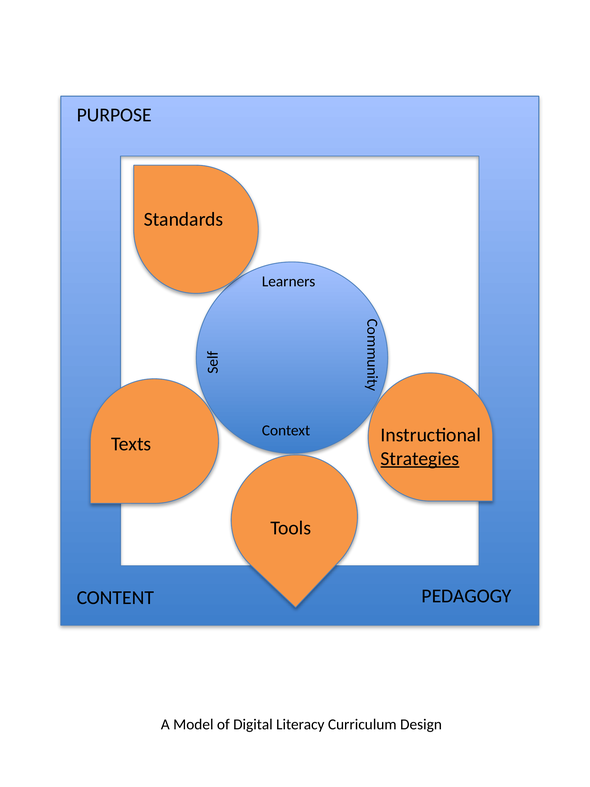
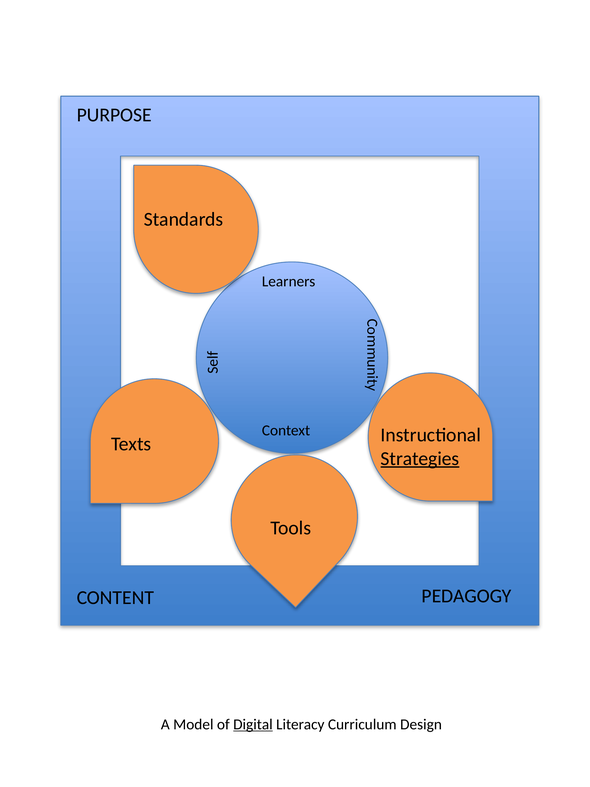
Digital underline: none -> present (253, 724)
